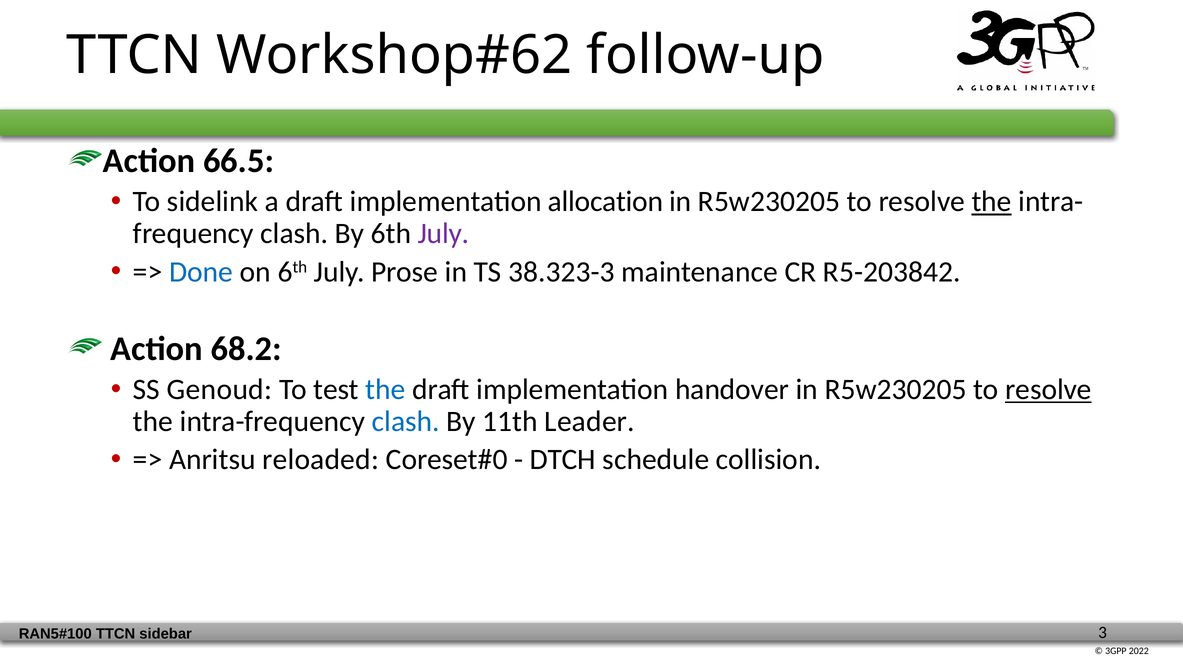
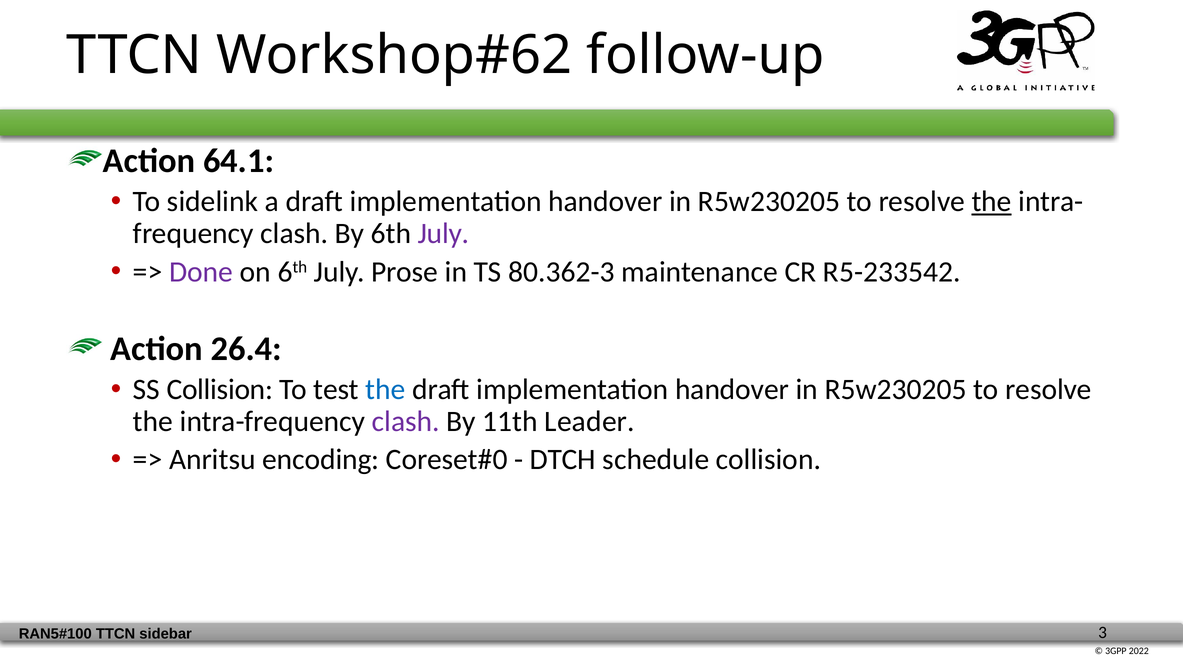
66.5: 66.5 -> 64.1 (239, 161)
a draft implementation allocation: allocation -> handover (605, 201)
Done colour: blue -> purple (201, 271)
38.323-3: 38.323-3 -> 80.362-3 (561, 271)
R5-203842: R5-203842 -> R5-233542 (892, 271)
68.2: 68.2 -> 26.4 (246, 348)
SS Genoud: Genoud -> Collision (220, 389)
resolve underline: present -> none (1048, 389)
clash colour: blue -> purple (406, 421)
reloaded: reloaded -> encoding (321, 459)
